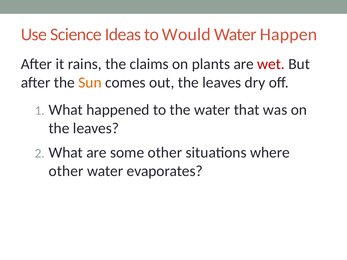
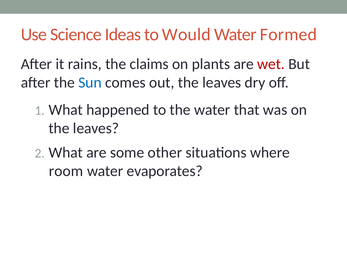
Happen: Happen -> Formed (289, 34)
Sun colour: orange -> blue (90, 83)
other: other -> room (66, 171)
